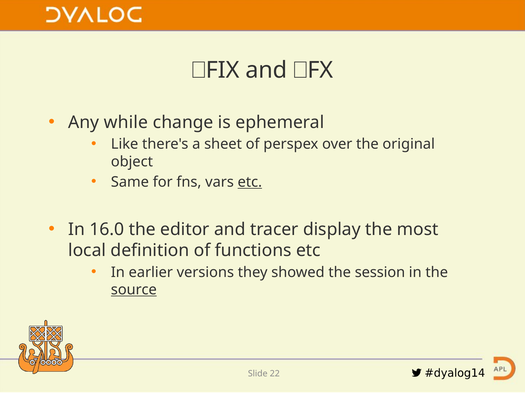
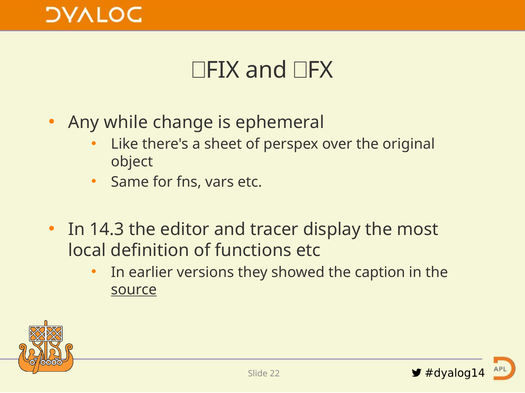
etc underline: present -> none (250, 182)
16.0: 16.0 -> 14.3 (107, 230)
session: session -> caption (380, 273)
